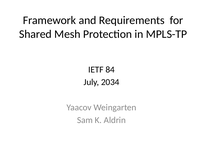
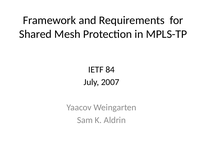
2034: 2034 -> 2007 (110, 82)
